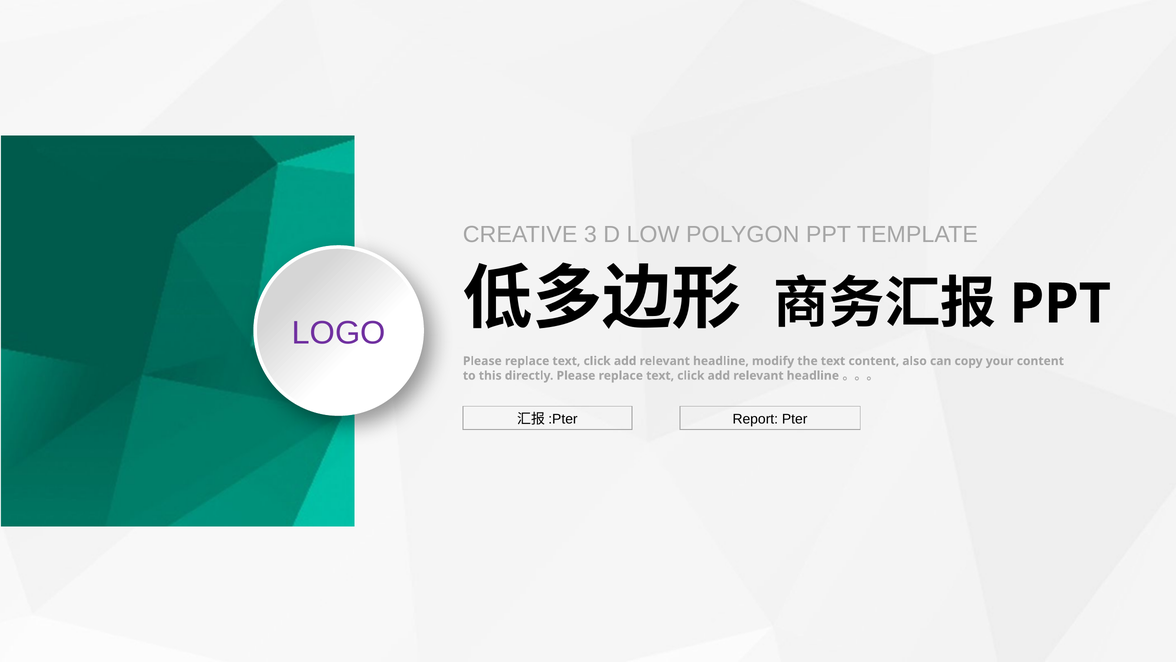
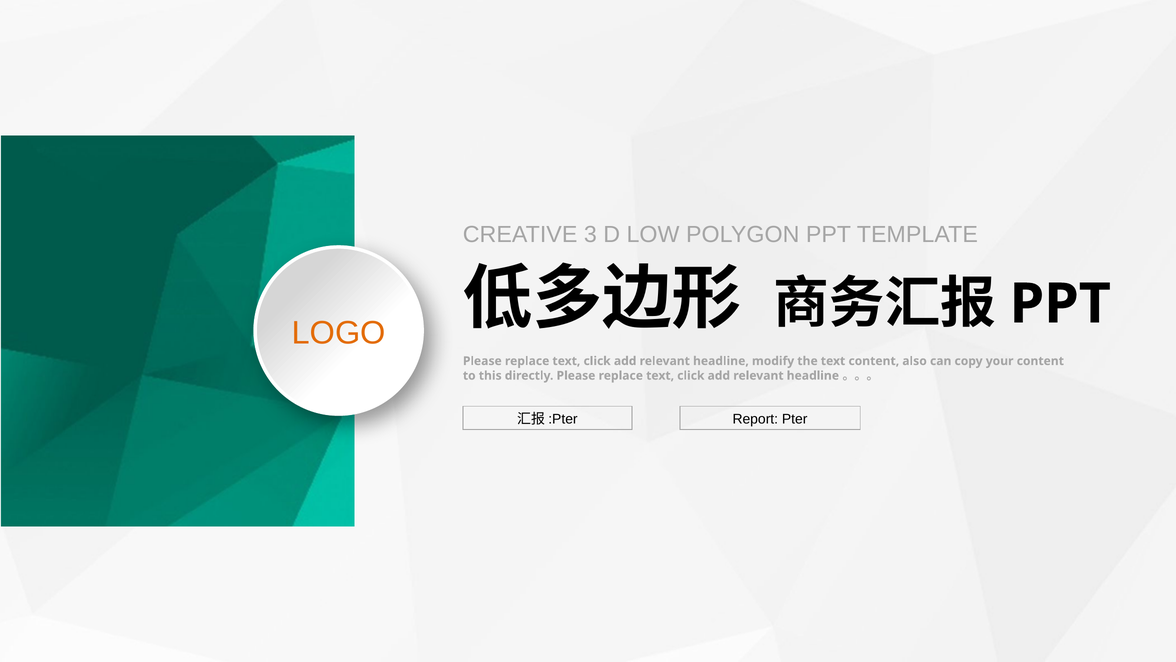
LOGO colour: purple -> orange (339, 333)
